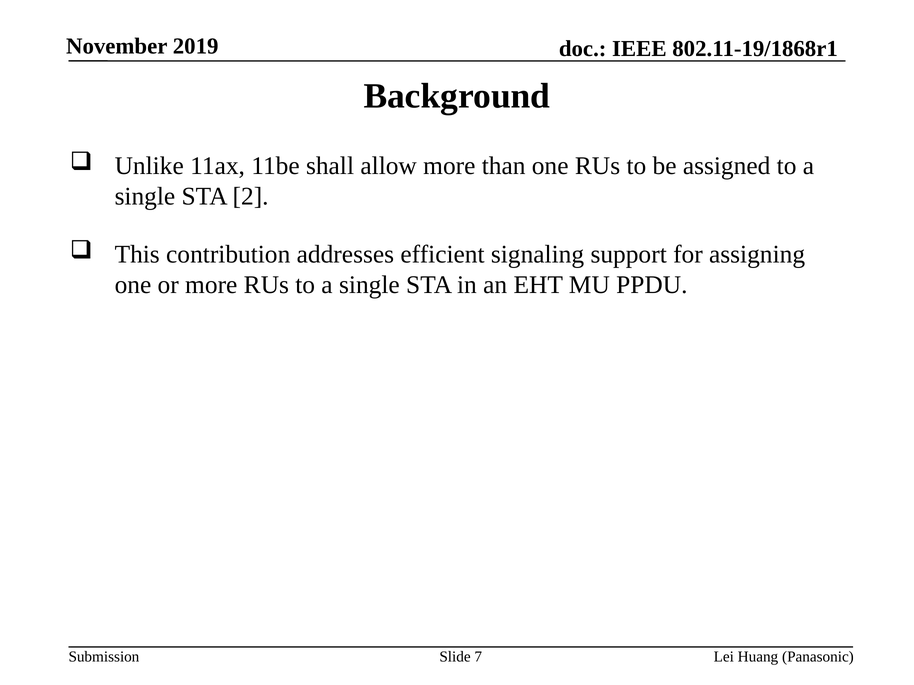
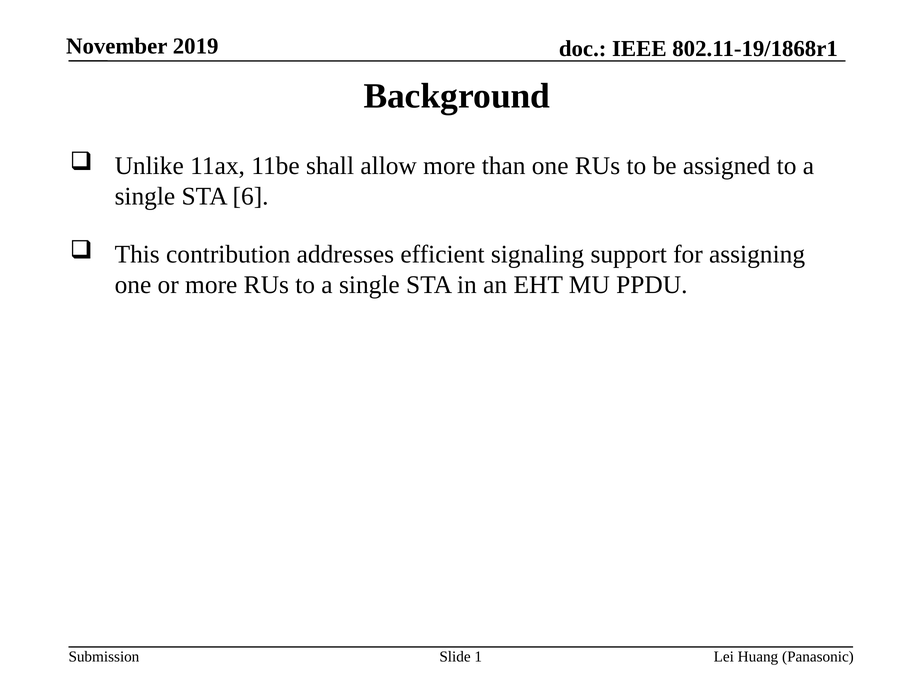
2: 2 -> 6 (251, 197)
7: 7 -> 1 (478, 657)
